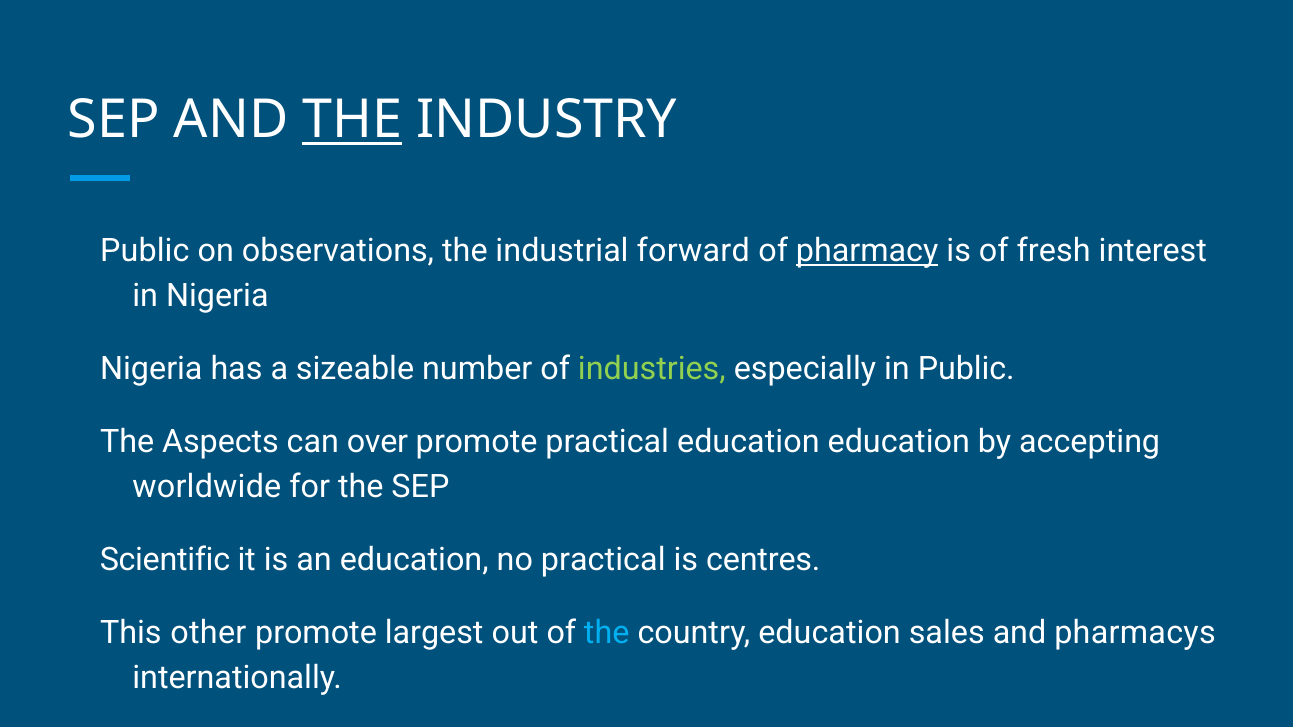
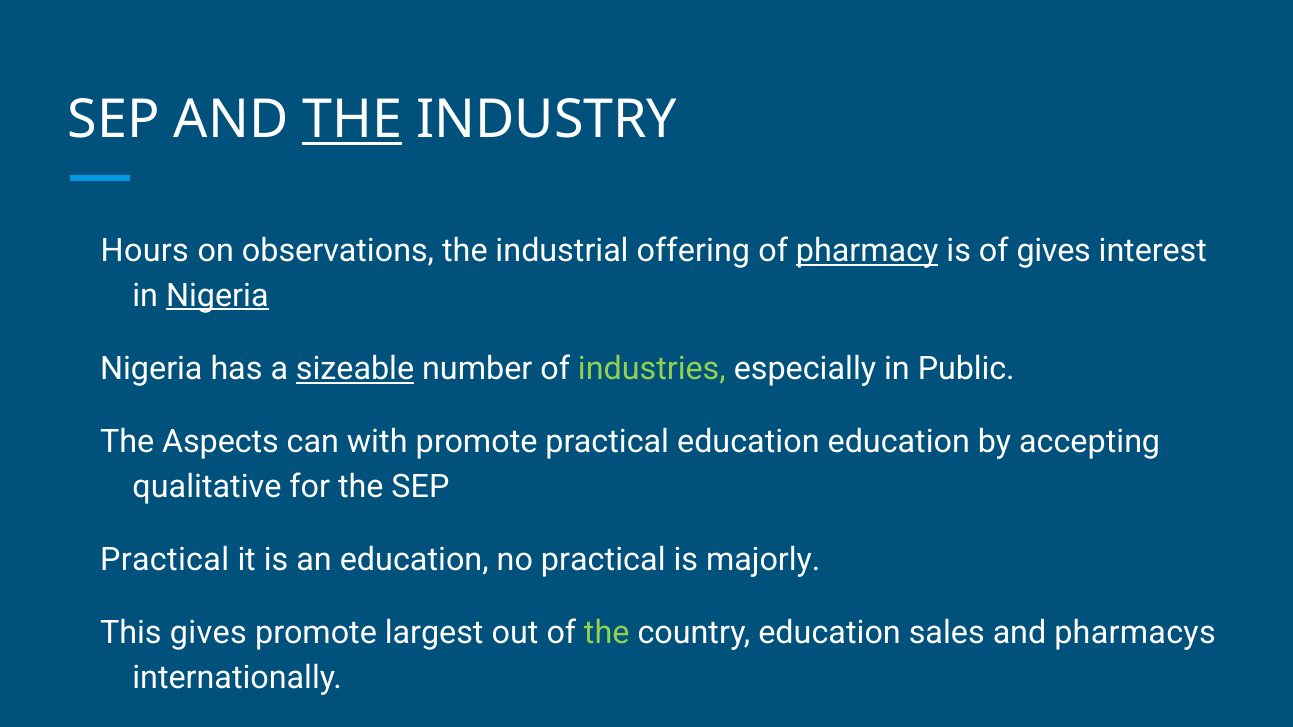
Public: Public -> Hours (145, 251)
forward: forward -> offering (693, 251)
of fresh: fresh -> gives (1054, 251)
Nigeria underline: none -> present (217, 296)
sizeable underline: none -> present (355, 369)
over: over -> with (377, 442)
worldwide: worldwide -> qualitative (207, 487)
Scientific: Scientific -> Practical (165, 560)
centres: centres -> majorly (763, 560)
This other: other -> gives (208, 633)
the colour: light blue -> light green (607, 633)
